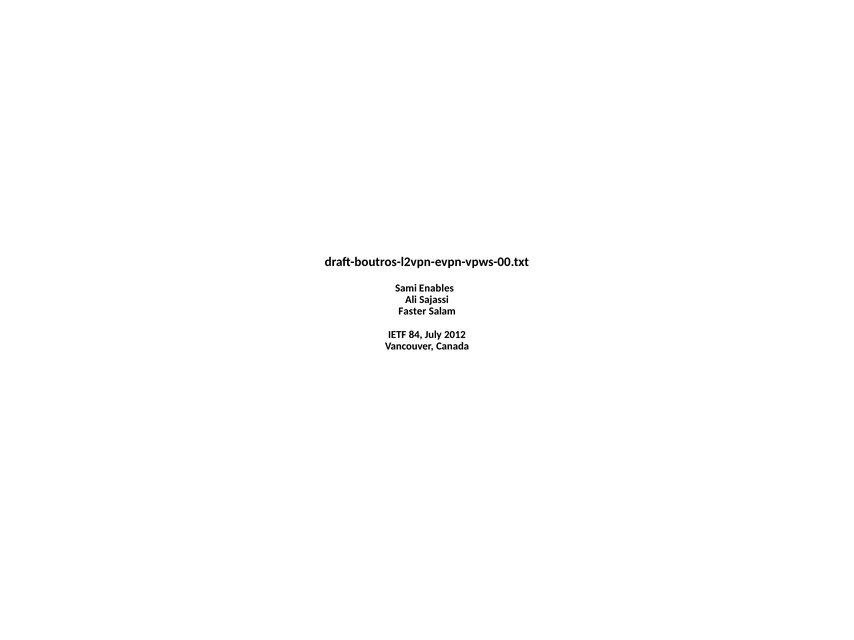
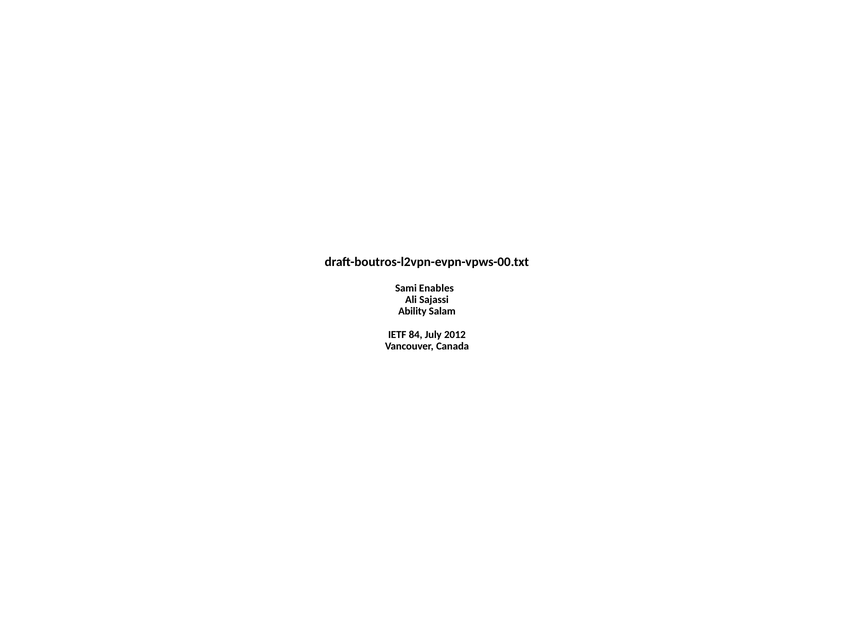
Faster: Faster -> Ability (412, 312)
